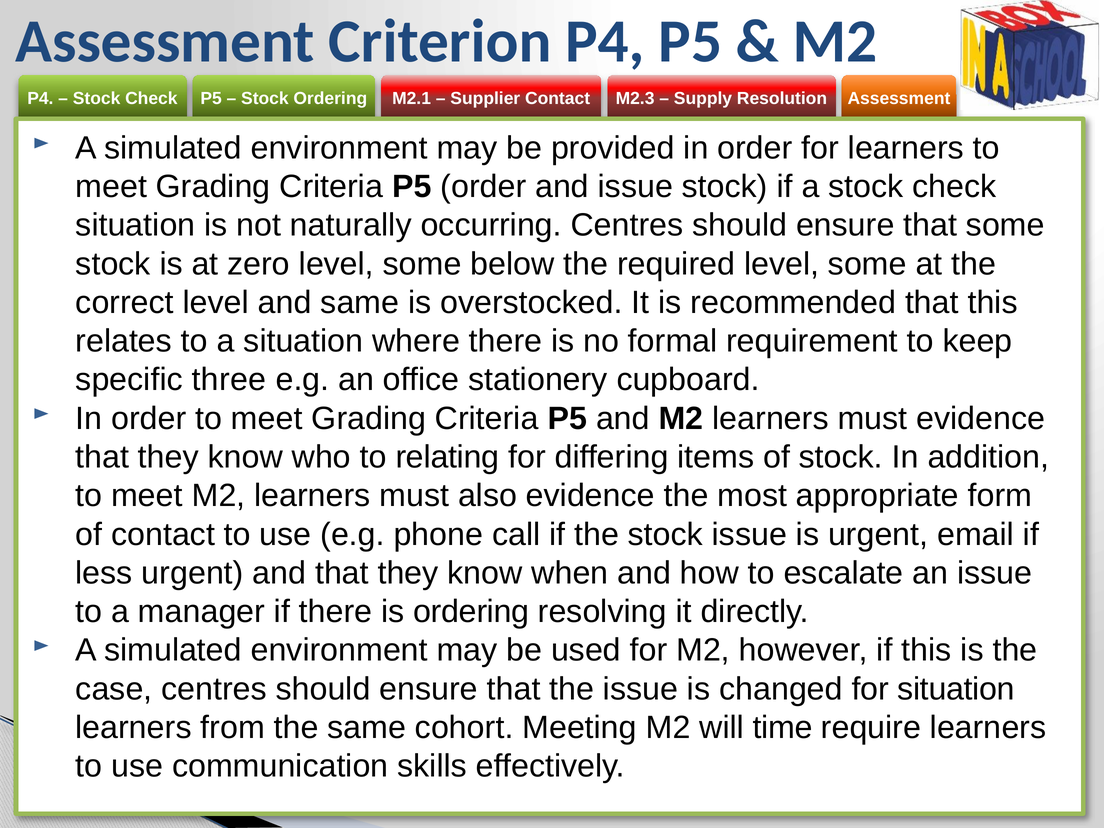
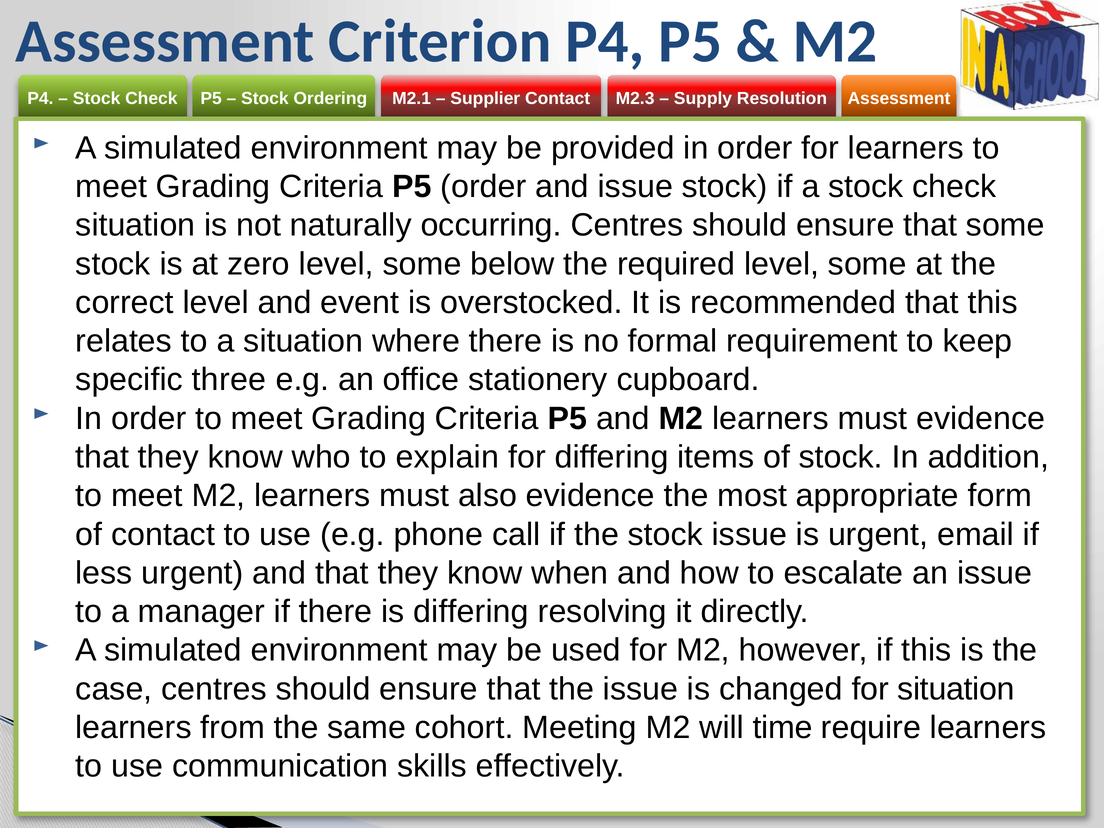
and same: same -> event (360, 303)
relating: relating -> explain (447, 457)
is ordering: ordering -> differing (471, 612)
